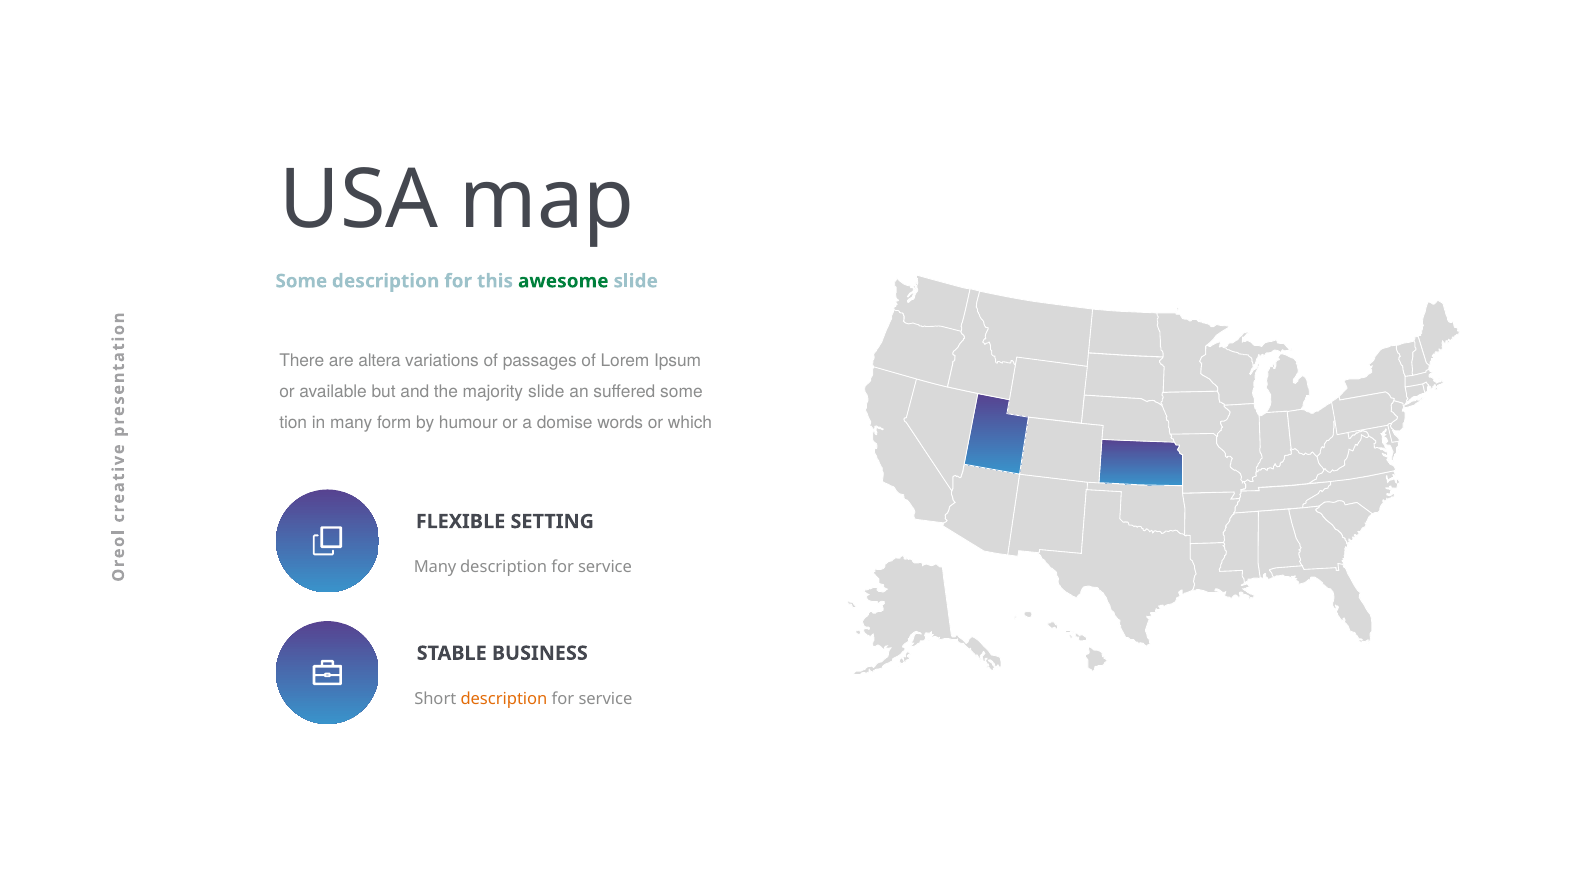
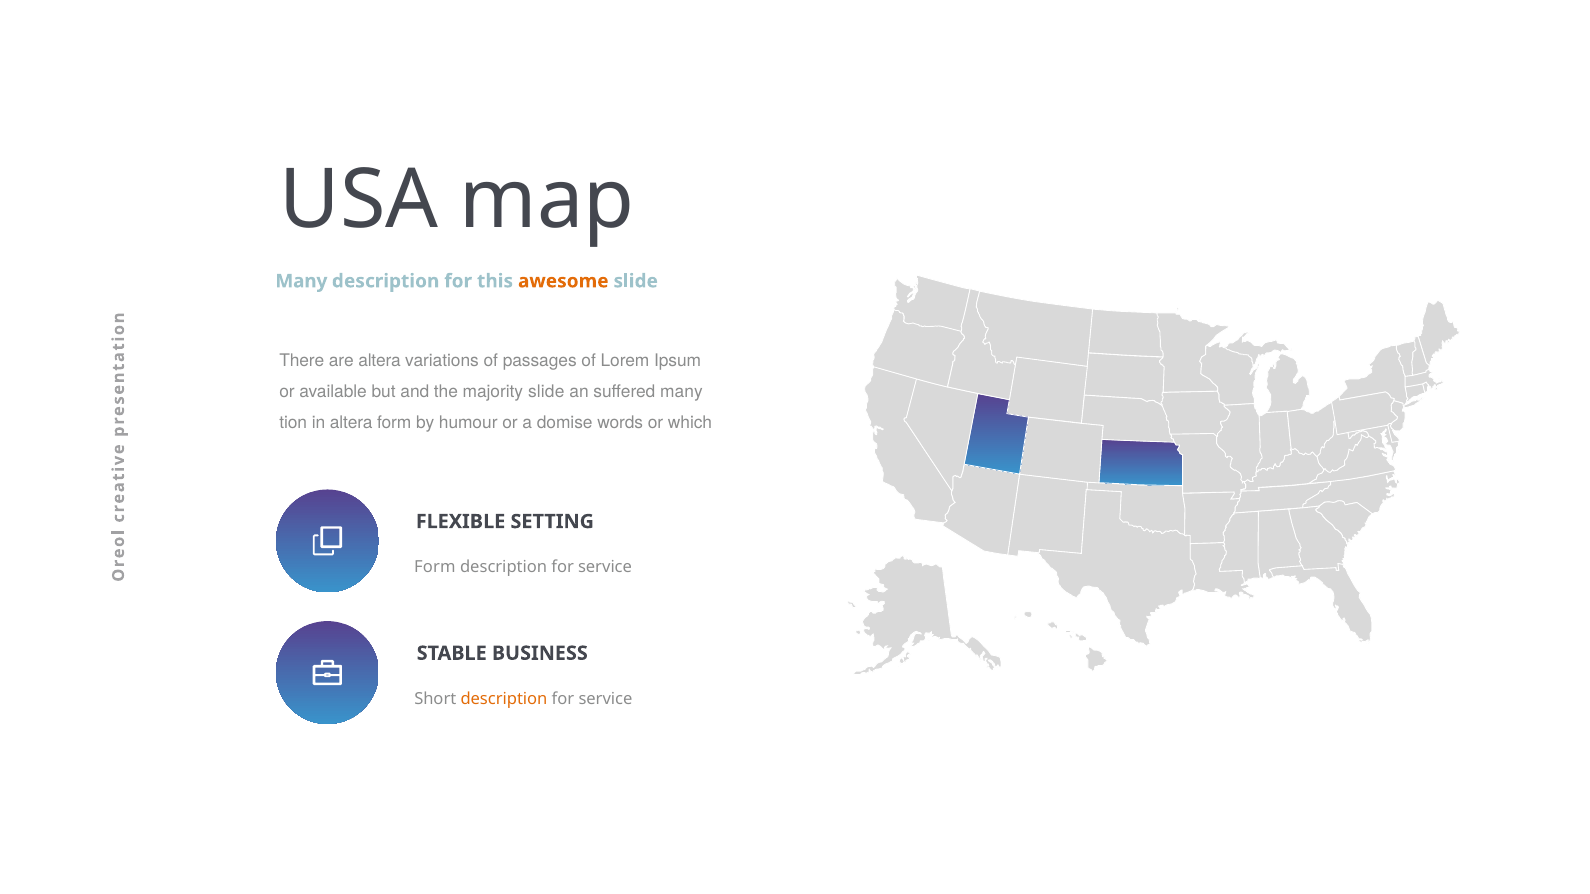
Some: Some -> Many (301, 281)
awesome colour: green -> orange (563, 281)
suffered some: some -> many (681, 392)
in many: many -> altera (351, 423)
Many: Many -> Form (435, 567)
